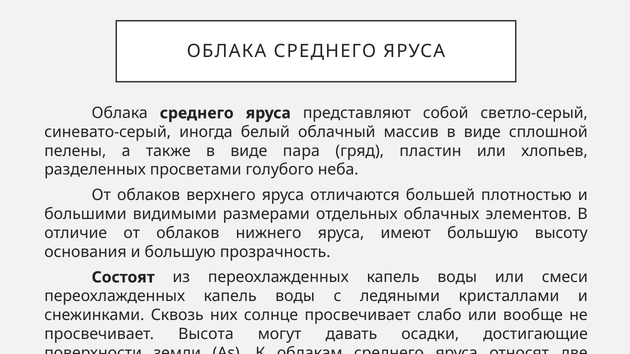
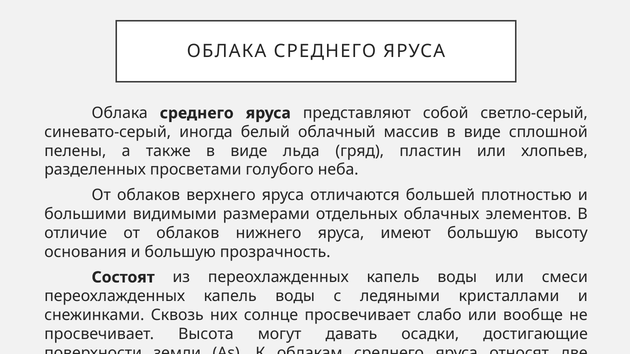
пара: пара -> льда (301, 151)
